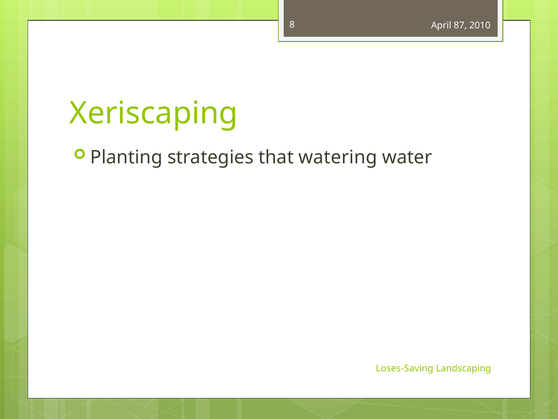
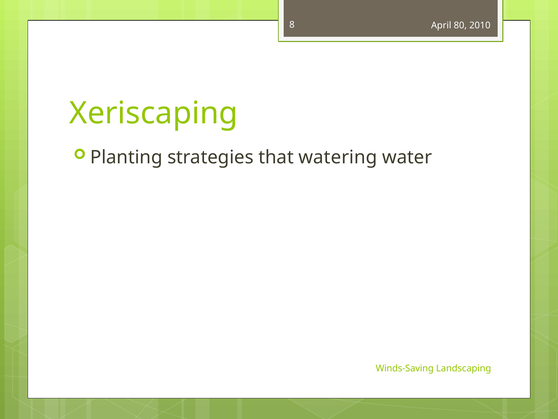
87: 87 -> 80 (460, 25)
Loses-Saving: Loses-Saving -> Winds-Saving (405, 368)
